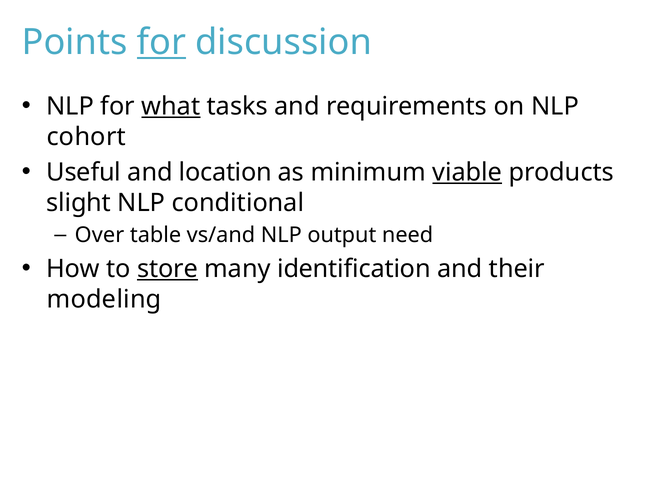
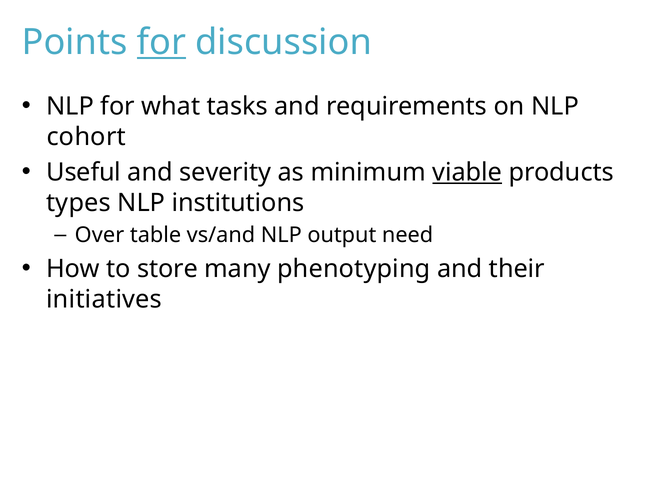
what underline: present -> none (171, 106)
location: location -> severity (225, 172)
slight: slight -> types (79, 203)
conditional: conditional -> institutions (238, 203)
store underline: present -> none (167, 268)
identification: identification -> phenotyping (354, 268)
modeling: modeling -> initiatives (104, 299)
